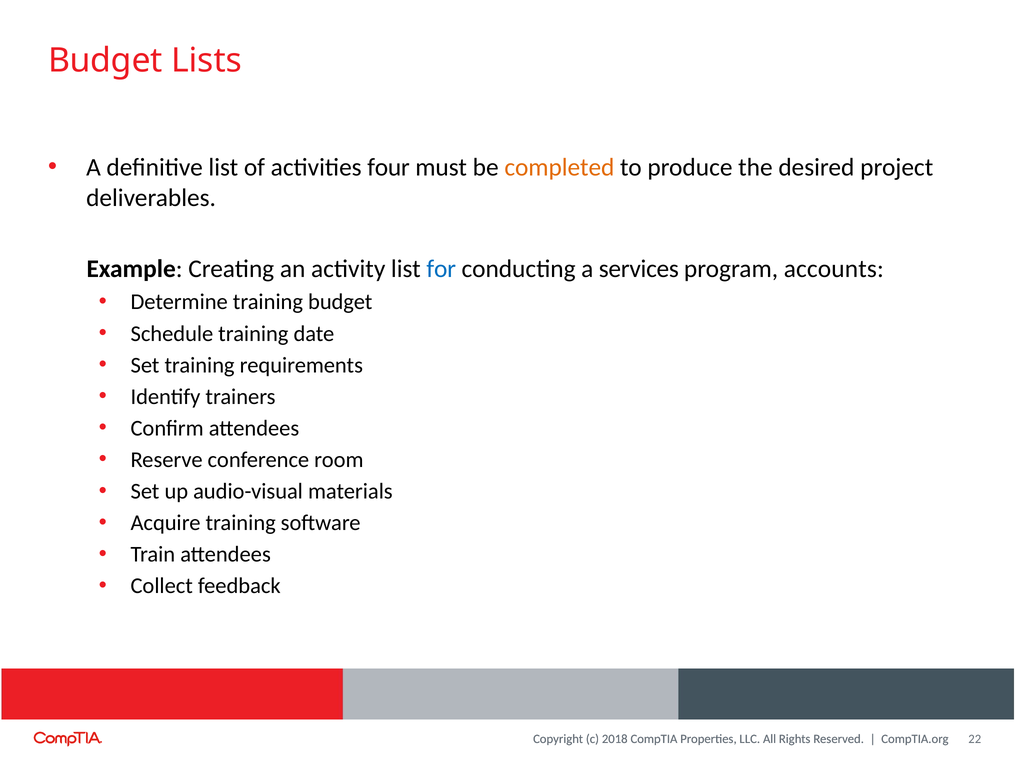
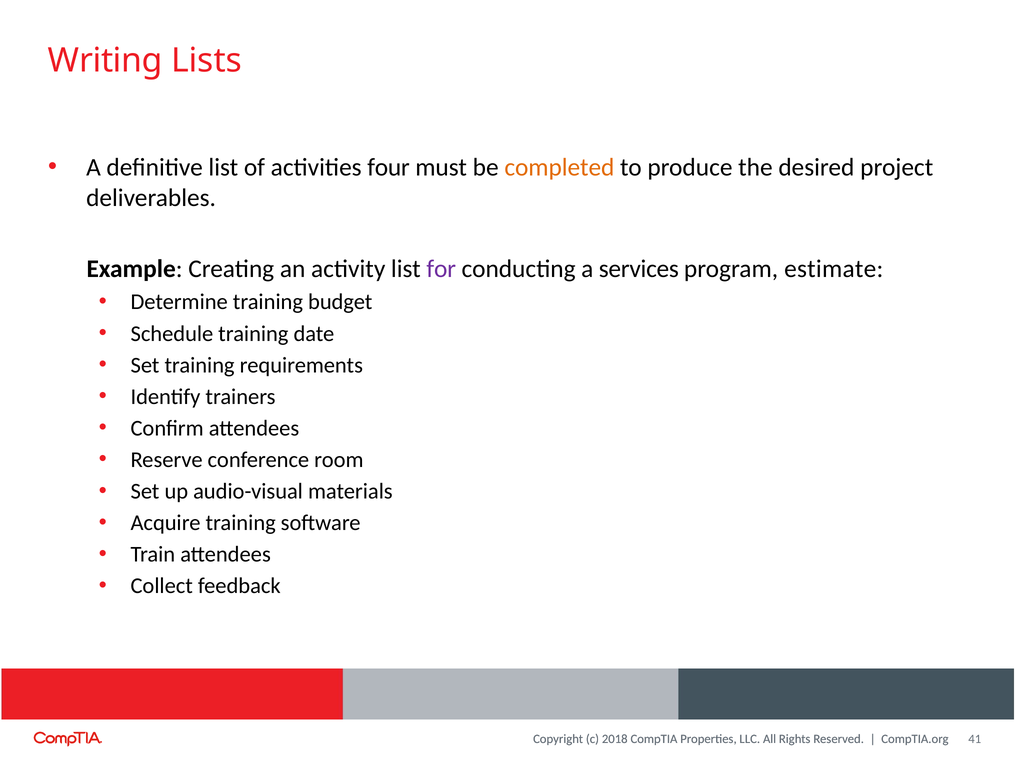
Budget: Budget -> Writing (105, 60)
for colour: blue -> purple (441, 269)
accounts: accounts -> estimate (834, 269)
22: 22 -> 41 (975, 738)
